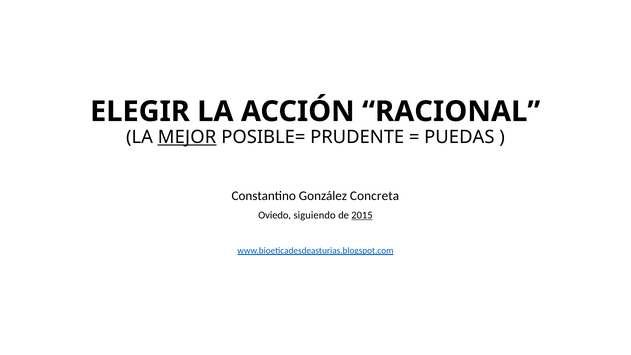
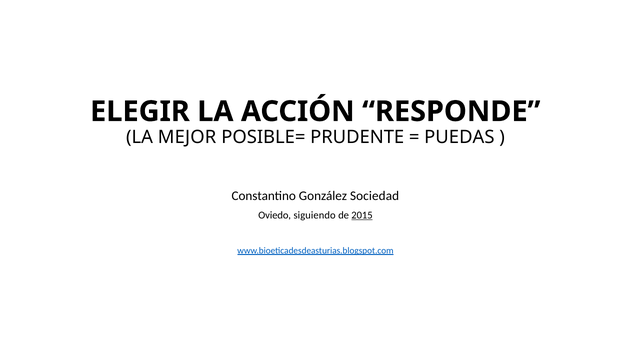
RACIONAL: RACIONAL -> RESPONDE (451, 111)
MEJOR underline: present -> none (187, 137)
Concreta: Concreta -> Sociedad (375, 196)
